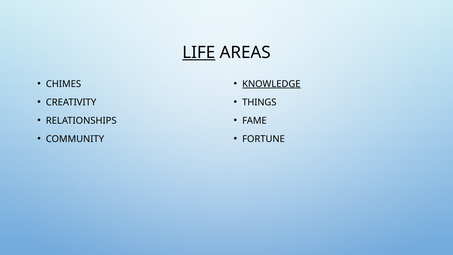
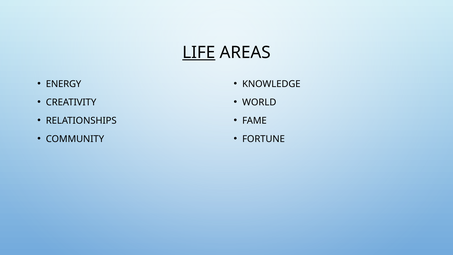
CHIMES: CHIMES -> ENERGY (64, 84)
KNOWLEDGE underline: present -> none (271, 84)
THINGS: THINGS -> WORLD (259, 102)
